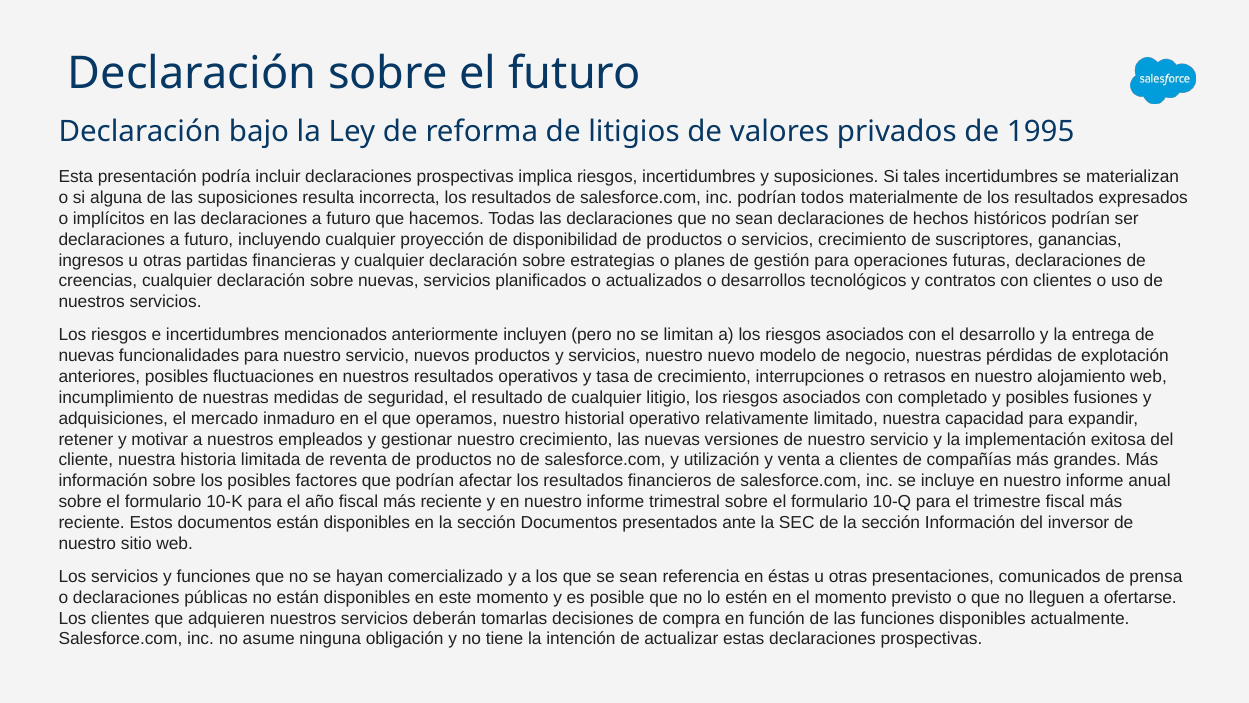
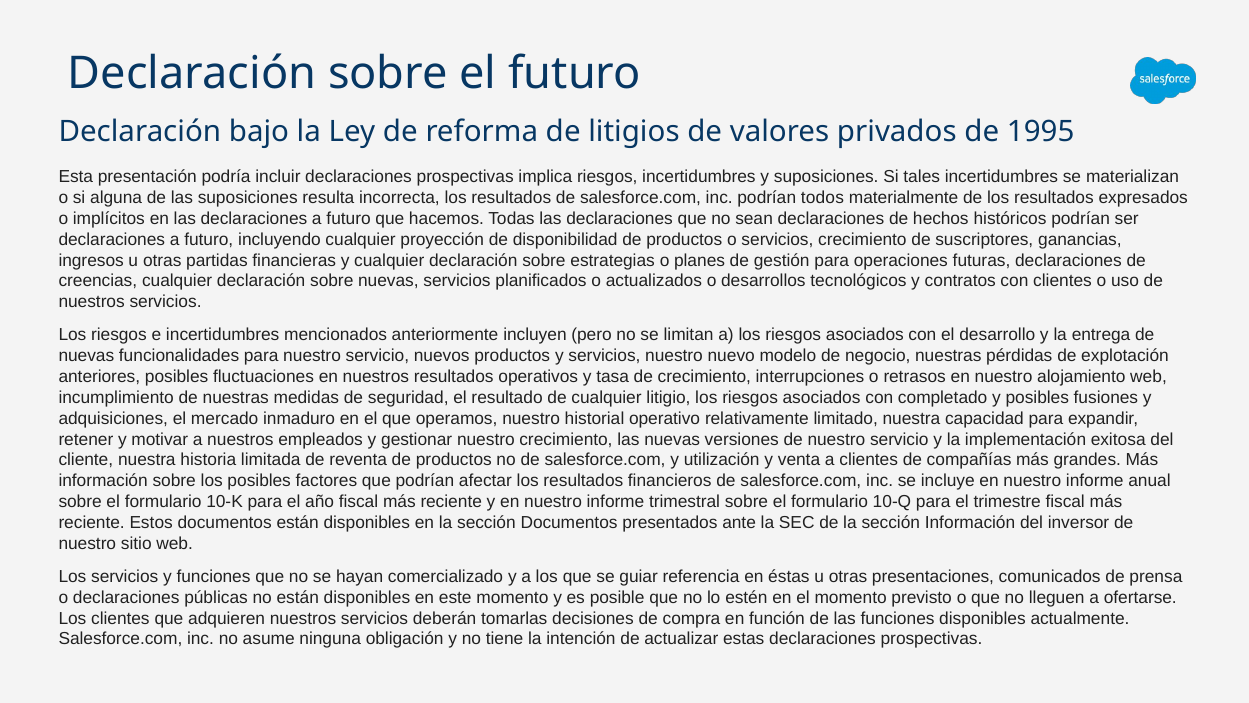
se sean: sean -> guiar (639, 576)
